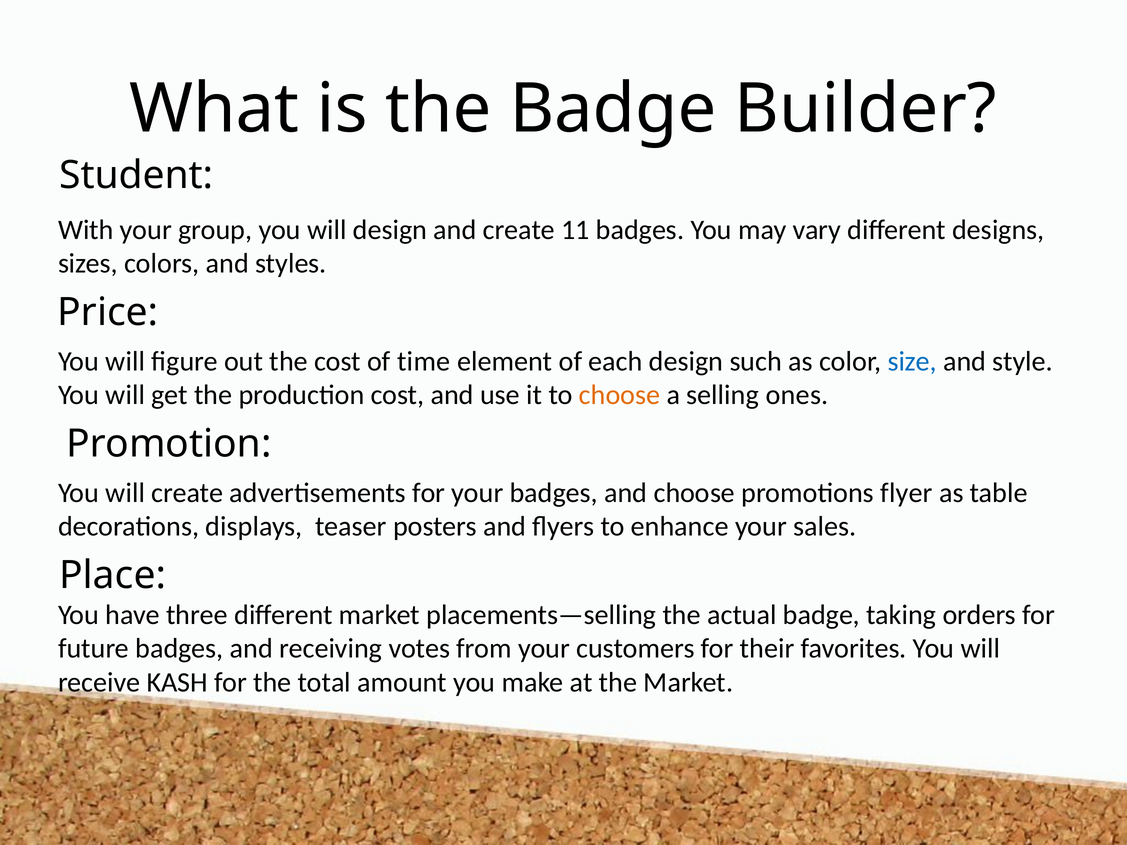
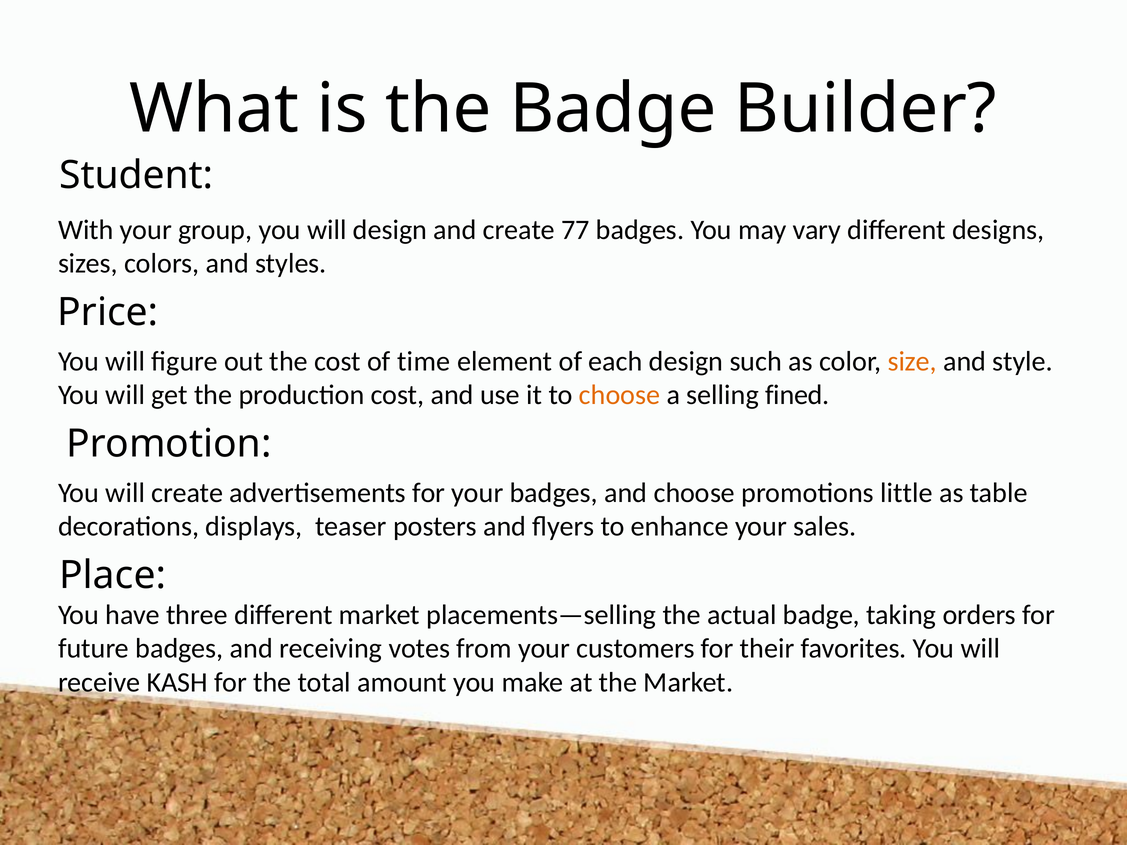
11: 11 -> 77 (575, 230)
size colour: blue -> orange (912, 361)
ones: ones -> fined (797, 395)
flyer: flyer -> little (907, 493)
